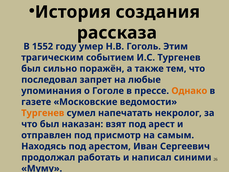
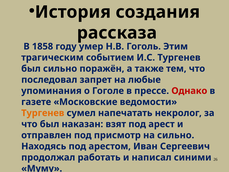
1552: 1552 -> 1858 (43, 46)
Однако colour: orange -> red (189, 91)
на самым: самым -> сильно (176, 135)
